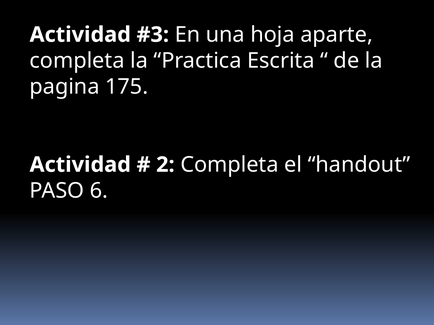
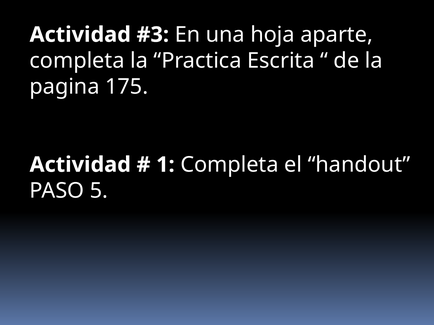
2: 2 -> 1 (165, 165)
6: 6 -> 5 (99, 191)
